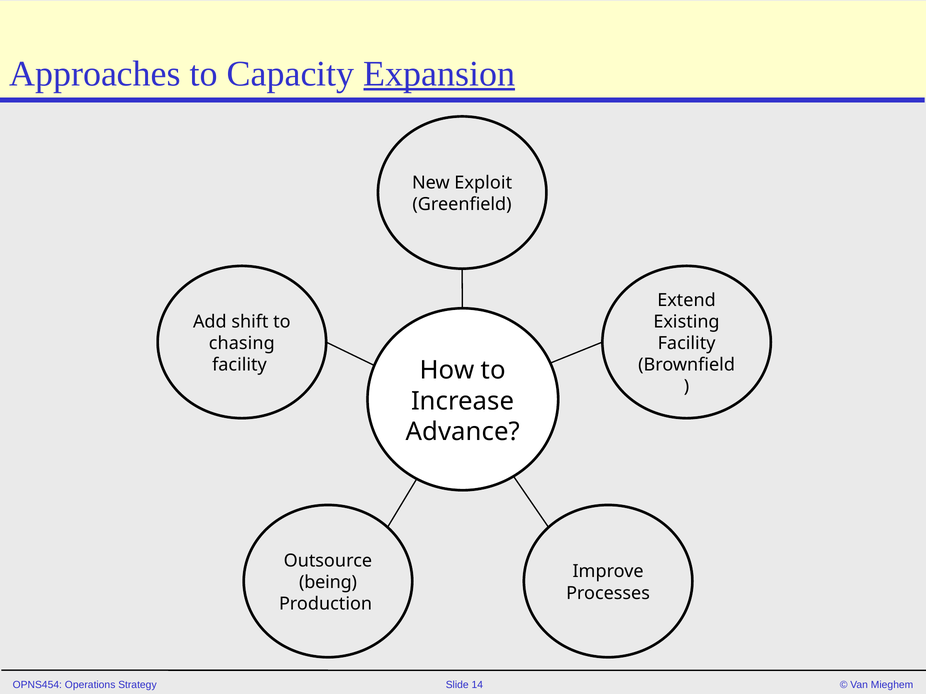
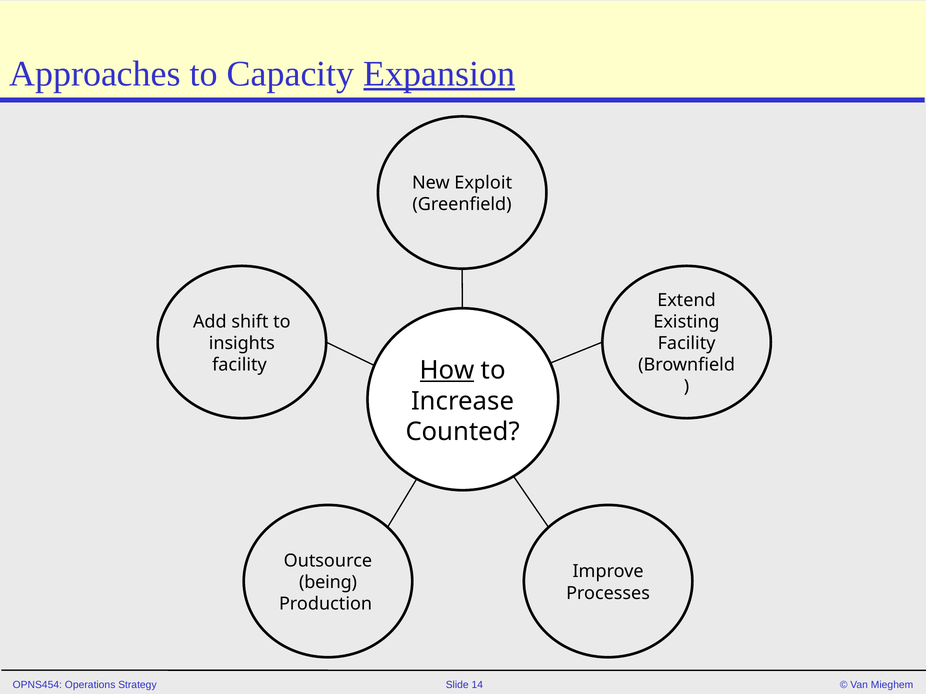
chasing: chasing -> insights (242, 344)
How underline: none -> present (447, 370)
Advance: Advance -> Counted (463, 432)
